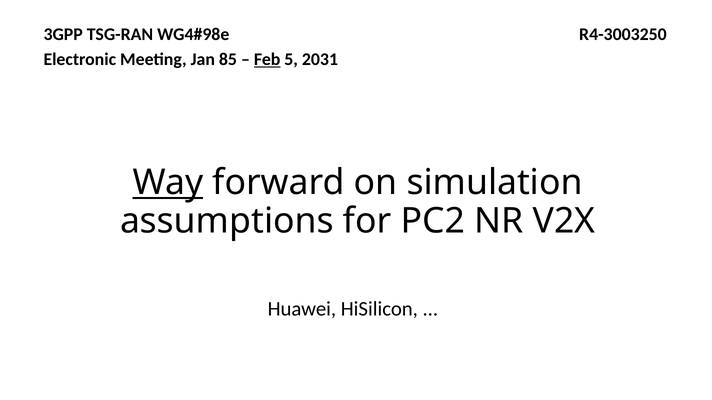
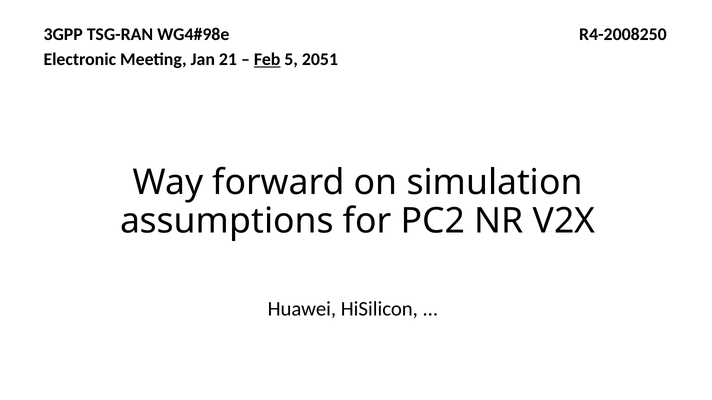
R4-3003250: R4-3003250 -> R4-2008250 (623, 35)
85: 85 -> 21 (228, 60)
2031: 2031 -> 2051 (320, 60)
Way underline: present -> none (168, 183)
